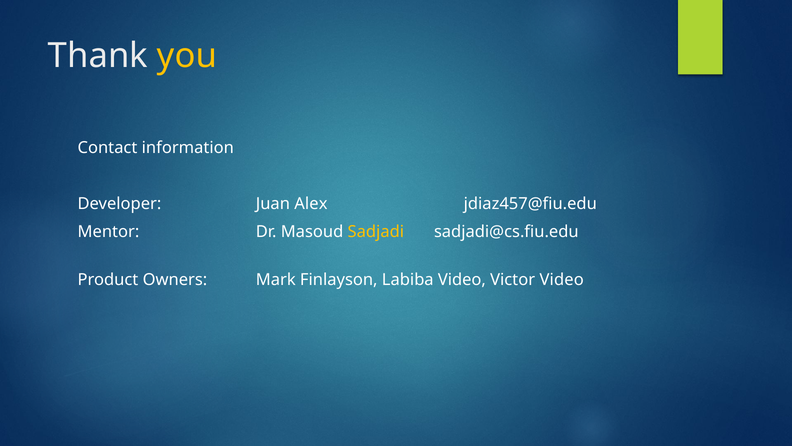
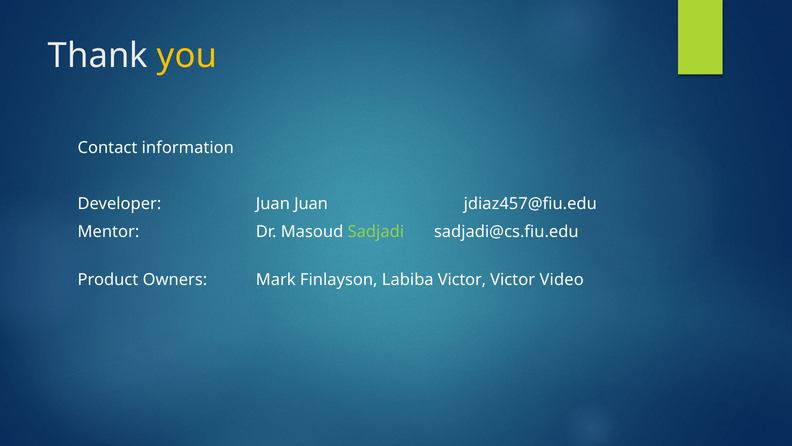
Juan Alex: Alex -> Juan (311, 204)
Sadjadi colour: yellow -> light green (376, 232)
Labiba Video: Video -> Victor (462, 279)
